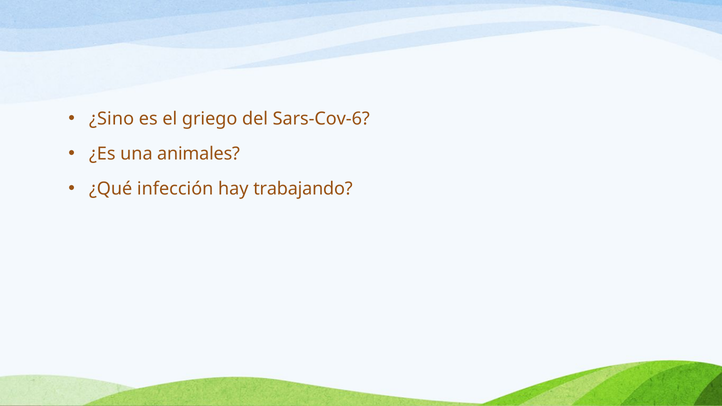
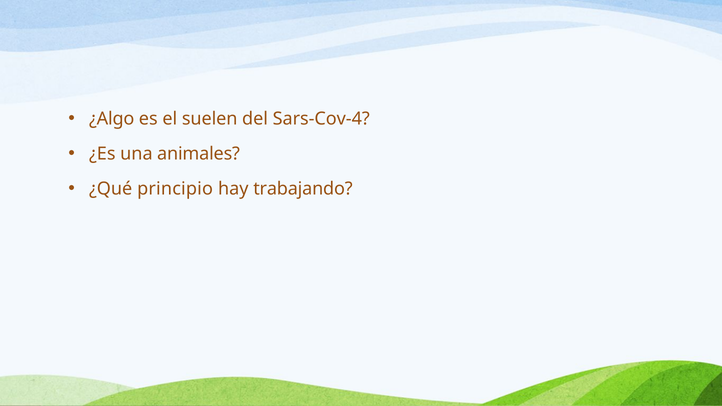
¿Sino: ¿Sino -> ¿Algo (112, 119)
griego: griego -> suelen (210, 119)
Sars-Cov-6: Sars-Cov-6 -> Sars-Cov-4 (321, 119)
infección: infección -> principio (175, 189)
